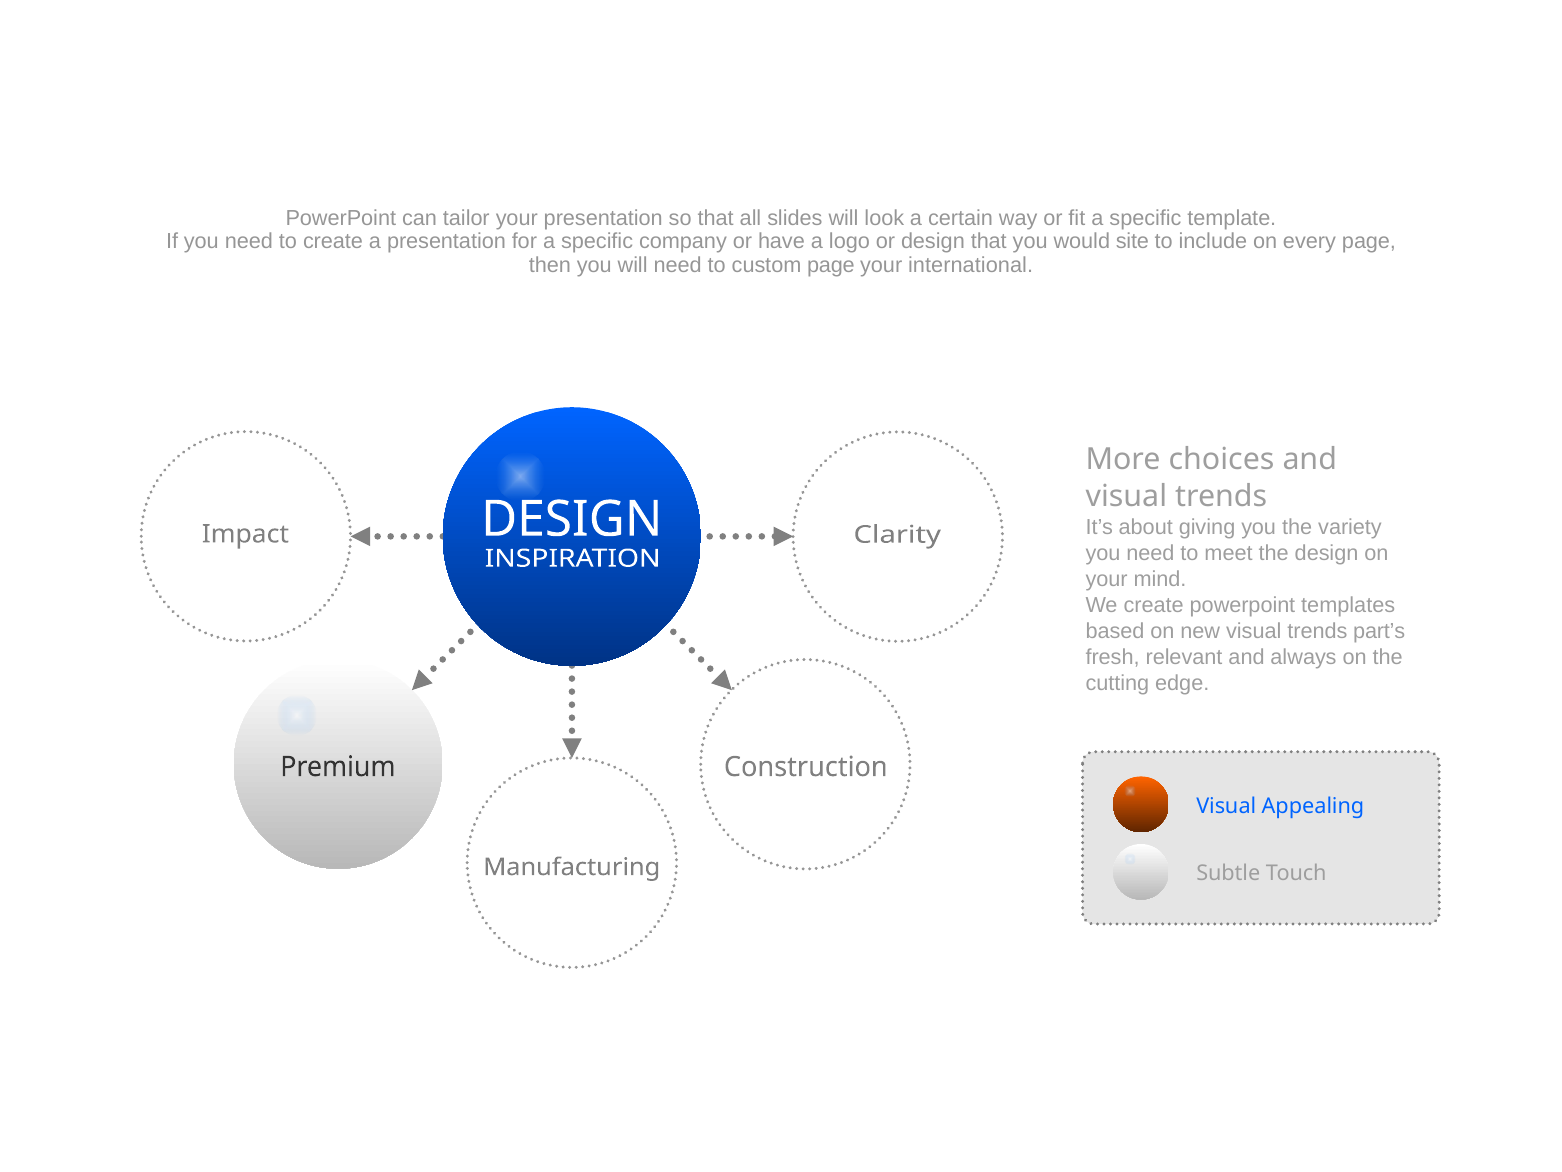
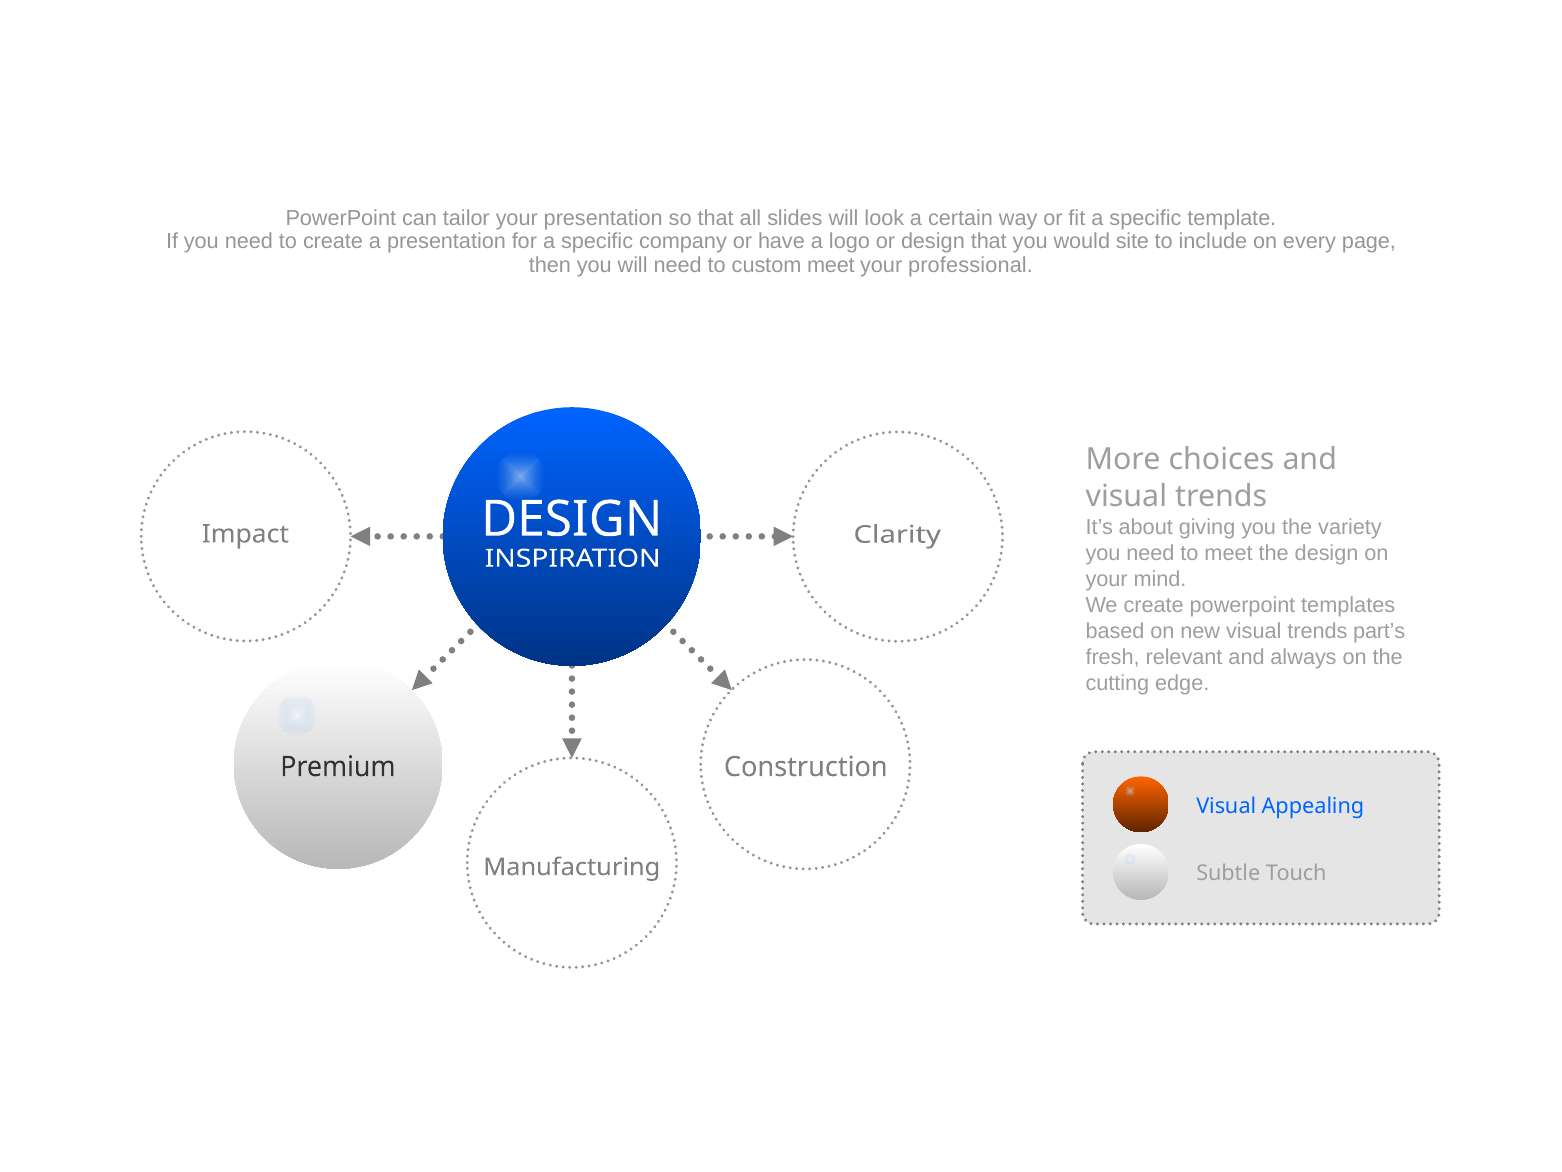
custom page: page -> meet (831, 265)
international: international -> professional (971, 265)
